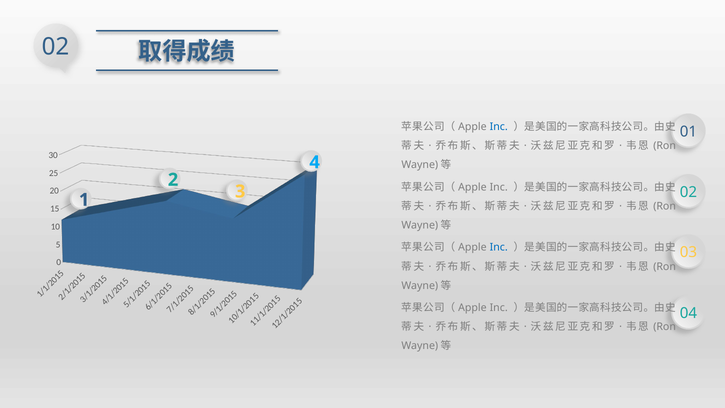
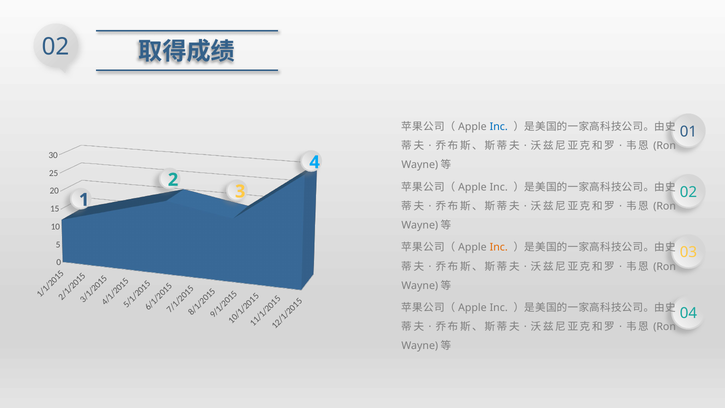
Inc colour: blue -> orange (499, 247)
